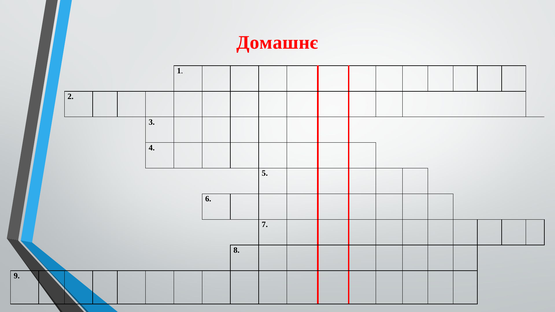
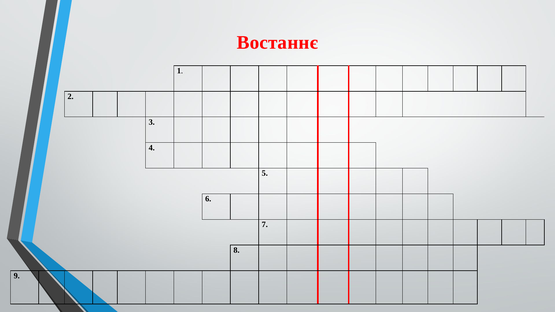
Домашнє: Домашнє -> Востаннє (277, 43)
